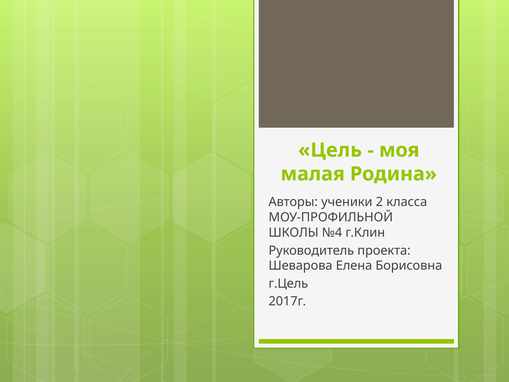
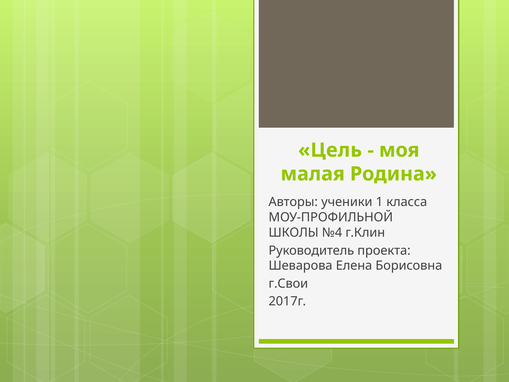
2: 2 -> 1 (379, 202)
г.Цель: г.Цель -> г.Свои (288, 283)
